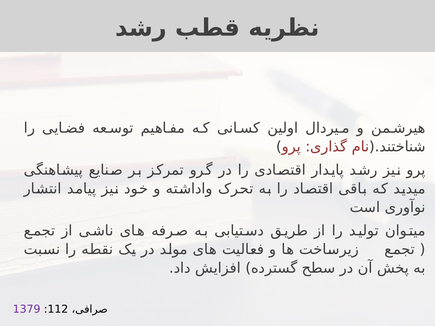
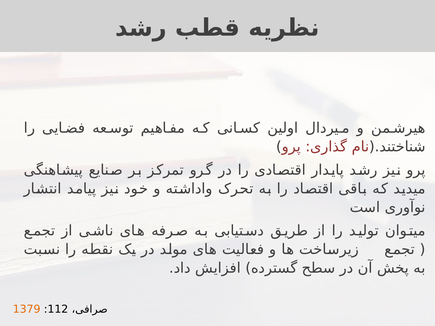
1379 colour: purple -> orange (27, 310)
